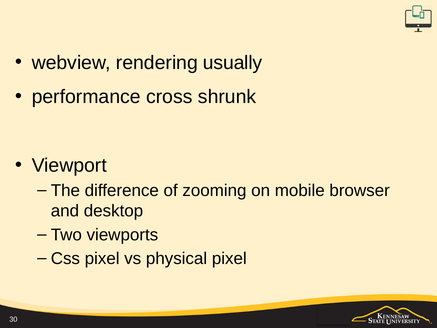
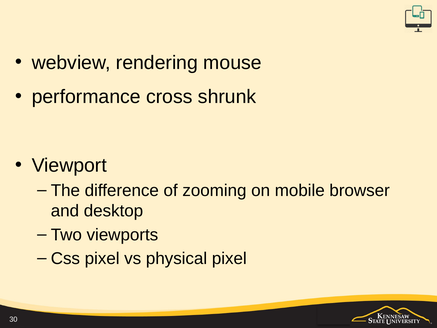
usually: usually -> mouse (233, 63)
